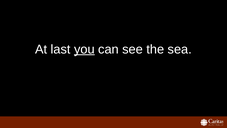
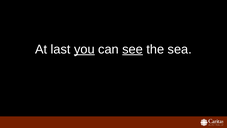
see underline: none -> present (133, 49)
